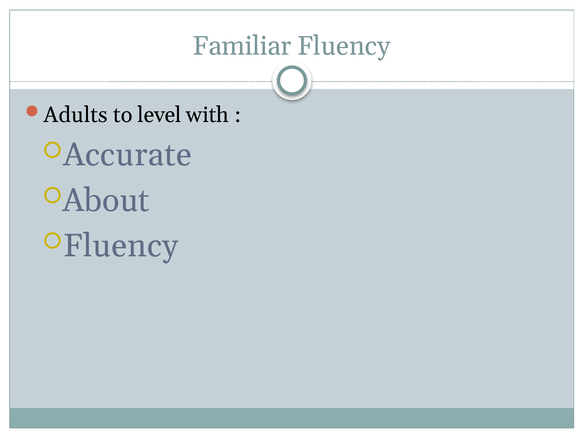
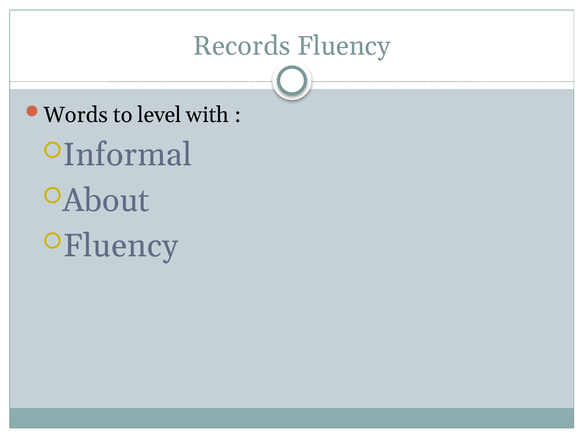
Familiar: Familiar -> Records (242, 46)
Adults: Adults -> Words (76, 115)
Accurate: Accurate -> Informal (127, 155)
